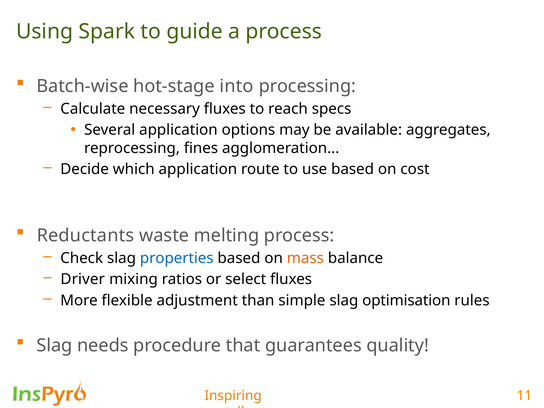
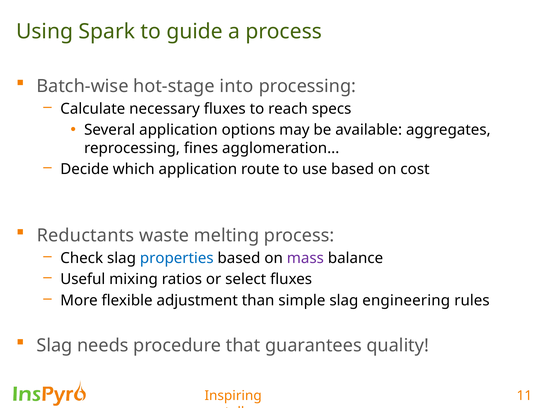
mass colour: orange -> purple (305, 258)
Driver: Driver -> Useful (83, 279)
optimisation: optimisation -> engineering (406, 300)
